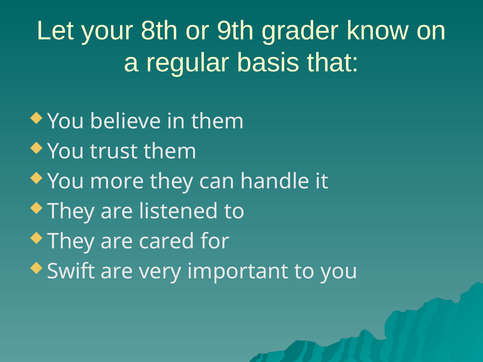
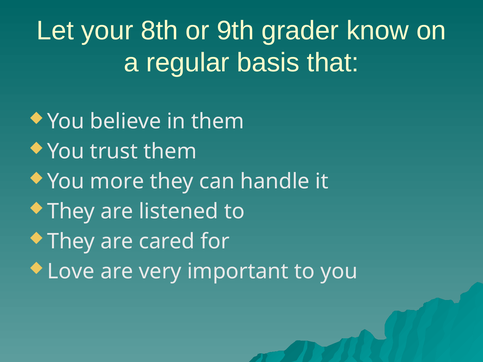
Swift: Swift -> Love (71, 272)
